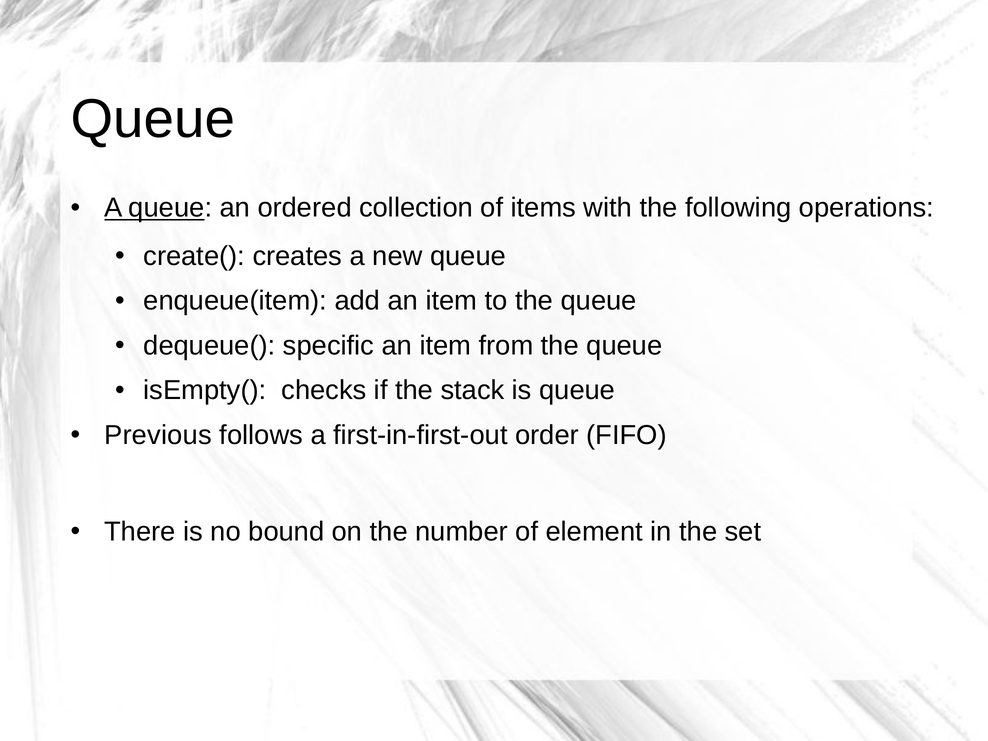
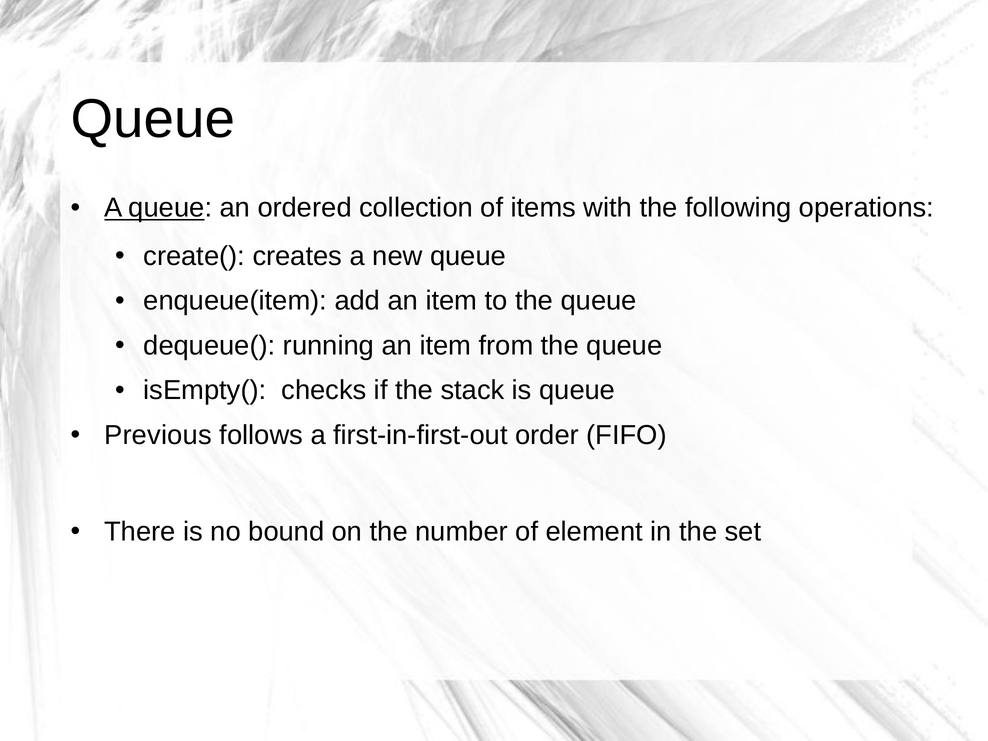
specific: specific -> running (329, 346)
